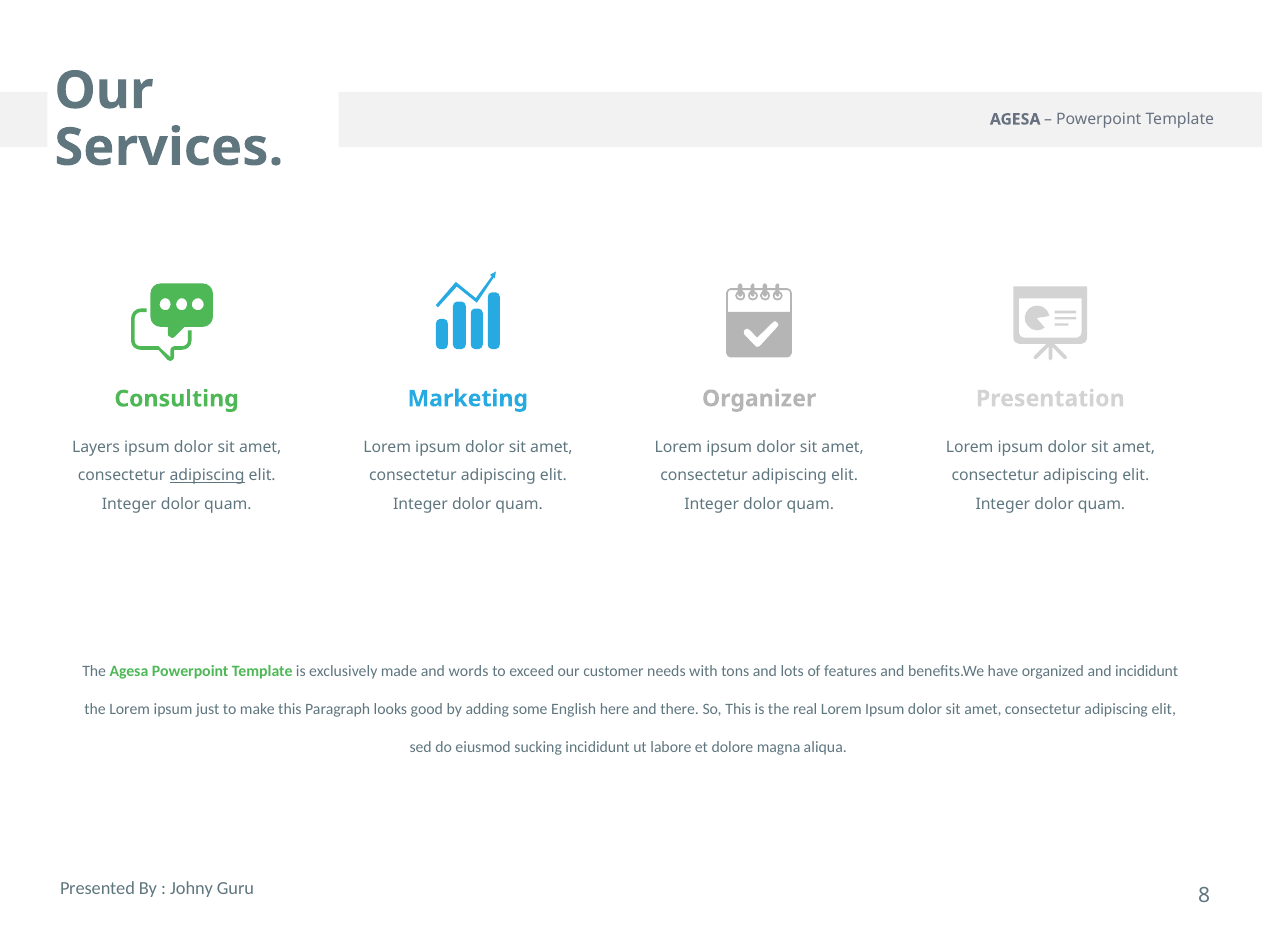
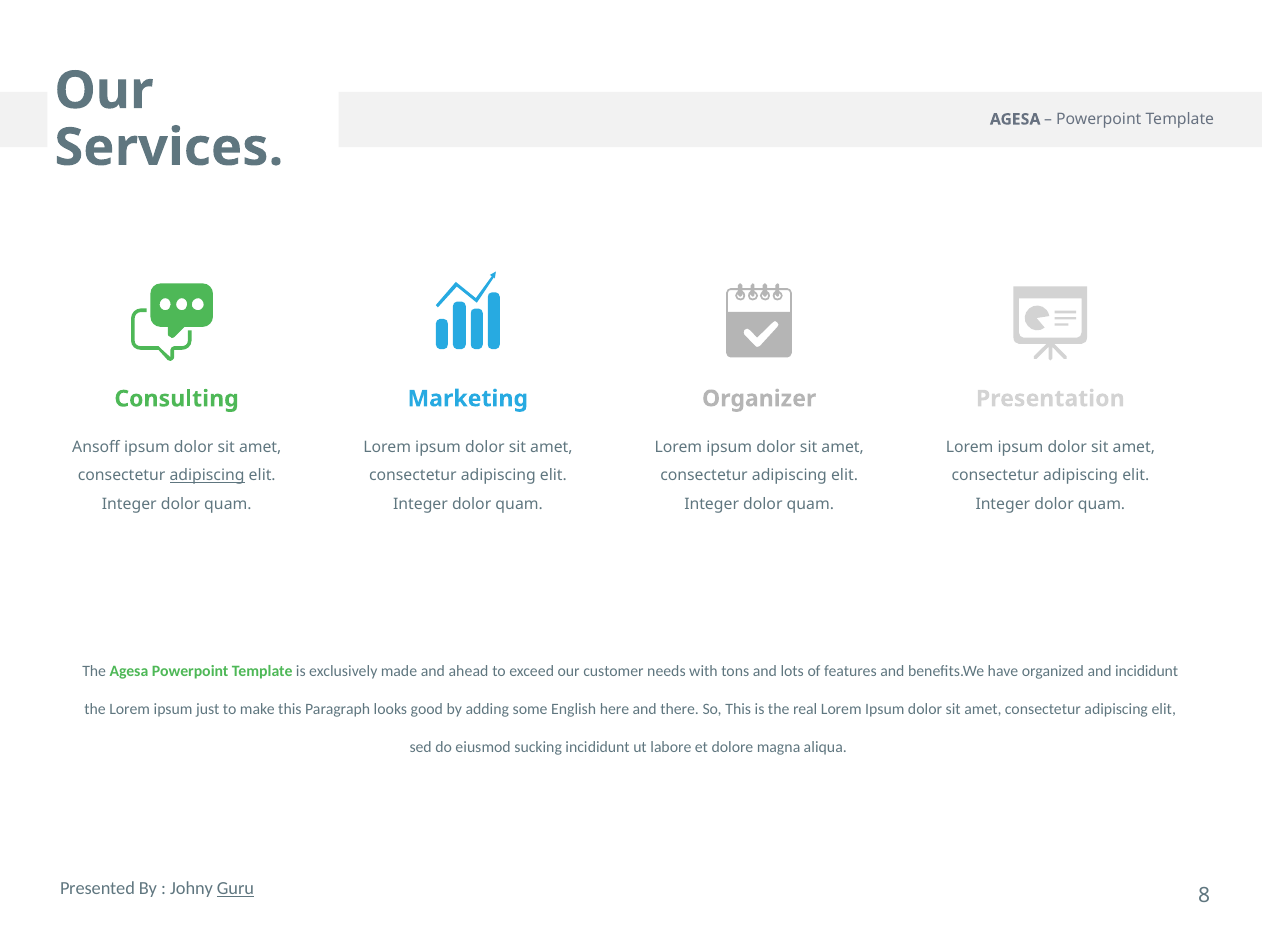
Layers: Layers -> Ansoff (96, 447)
words: words -> ahead (469, 671)
Guru underline: none -> present (235, 888)
